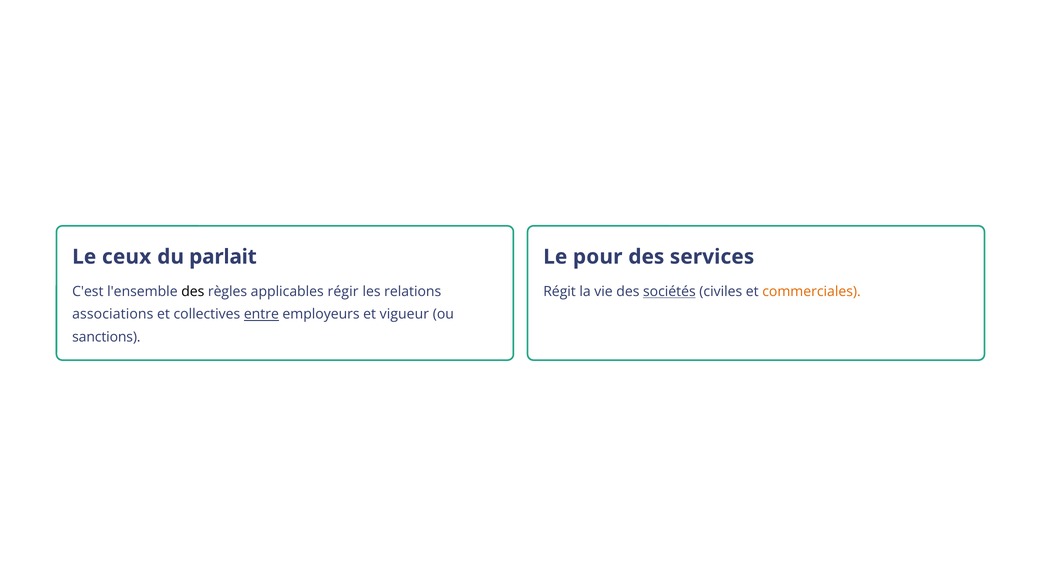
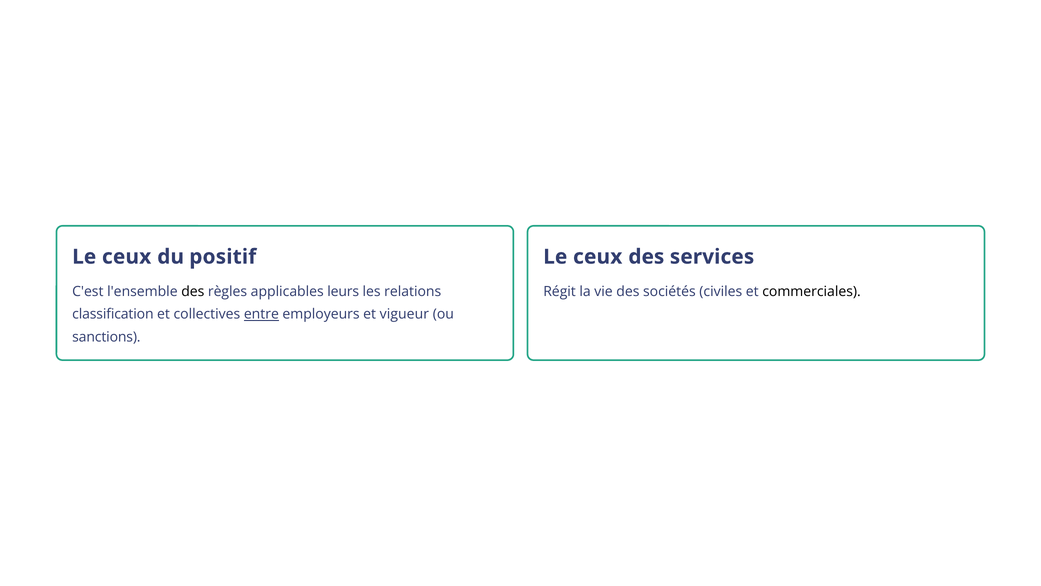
parlait: parlait -> positif (223, 257)
pour: pour -> ceux (598, 257)
régir: régir -> leurs (343, 292)
sociétés underline: present -> none (669, 292)
commerciales colour: orange -> black (812, 292)
associations: associations -> classification (113, 314)
